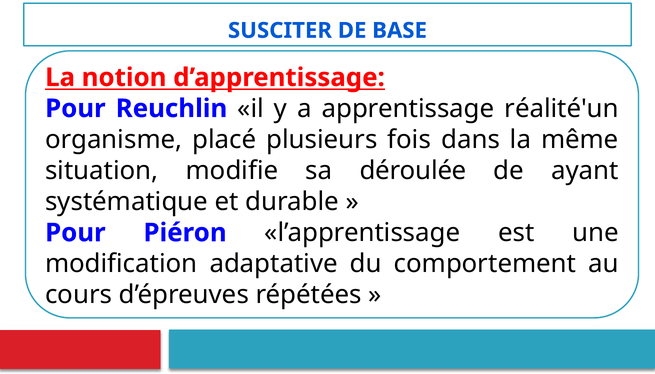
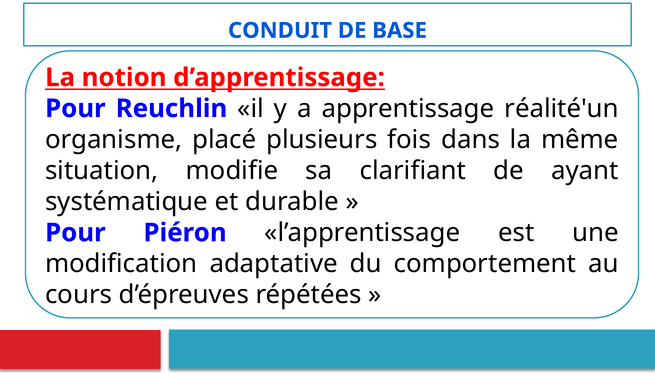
SUSCITER: SUSCITER -> CONDUIT (280, 31)
déroulée: déroulée -> clarifiant (413, 171)
